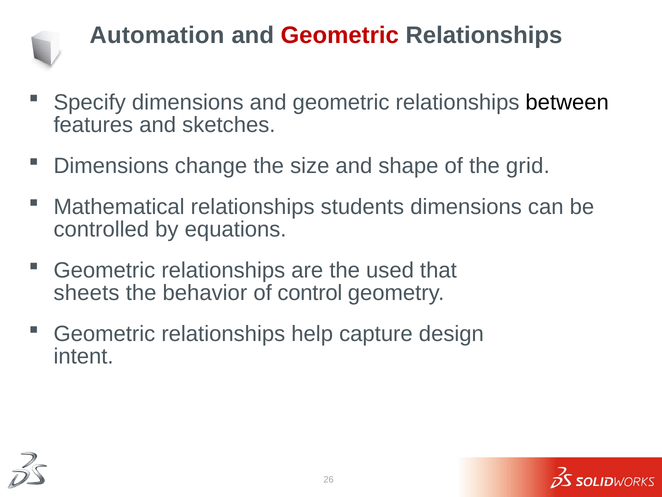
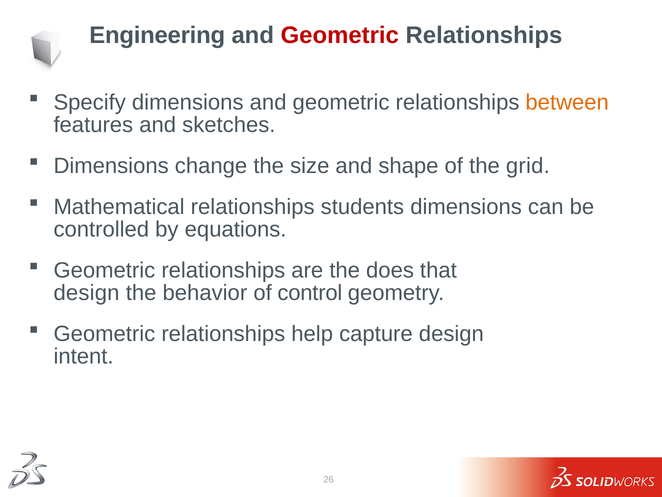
Automation: Automation -> Engineering (157, 35)
between colour: black -> orange (567, 102)
used: used -> does (390, 270)
sheets: sheets -> design (87, 293)
